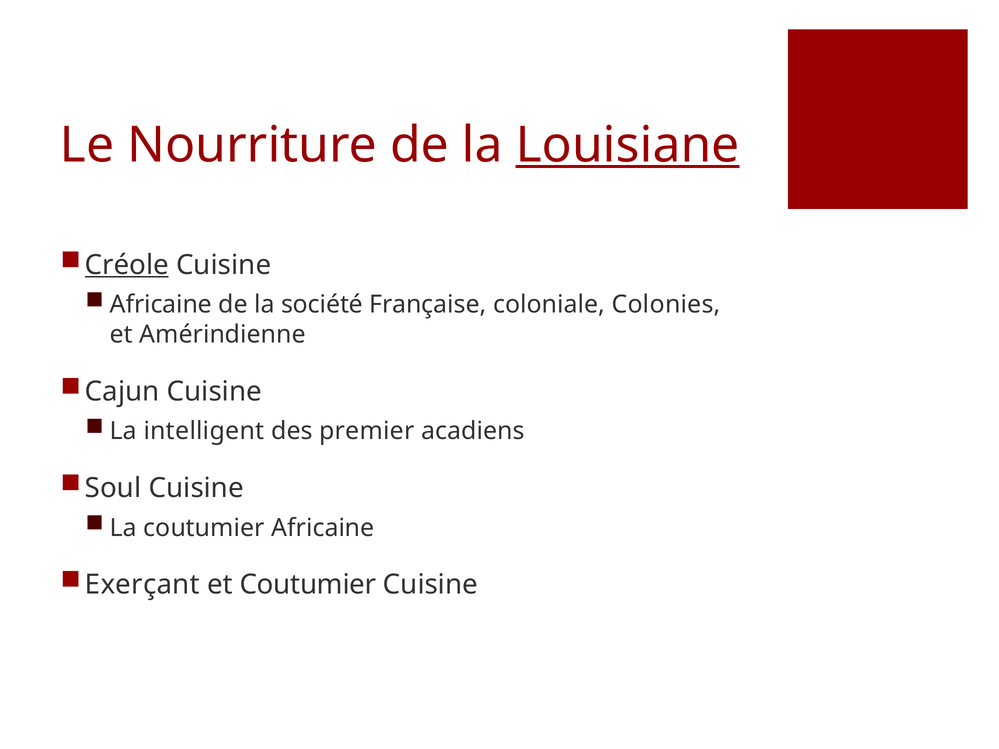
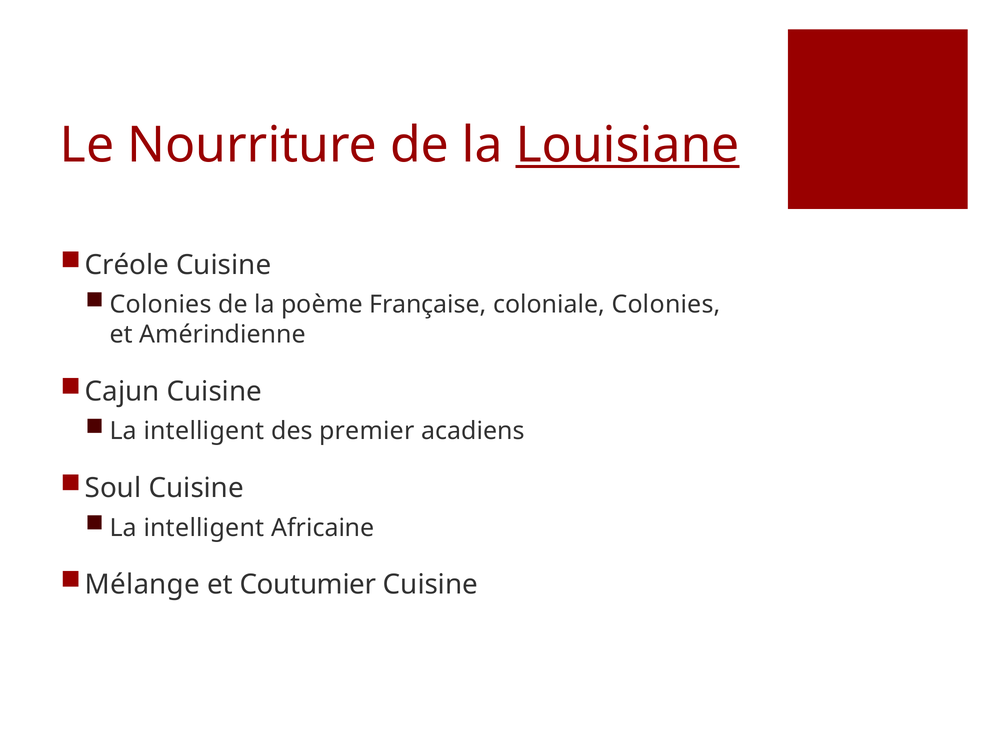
Créole underline: present -> none (127, 265)
Africaine: Africaine -> Colonies (161, 305)
société: société -> poème (322, 305)
coutumier: coutumier -> intelligent (204, 528)
Exerçant: Exerçant -> Mélange (142, 585)
